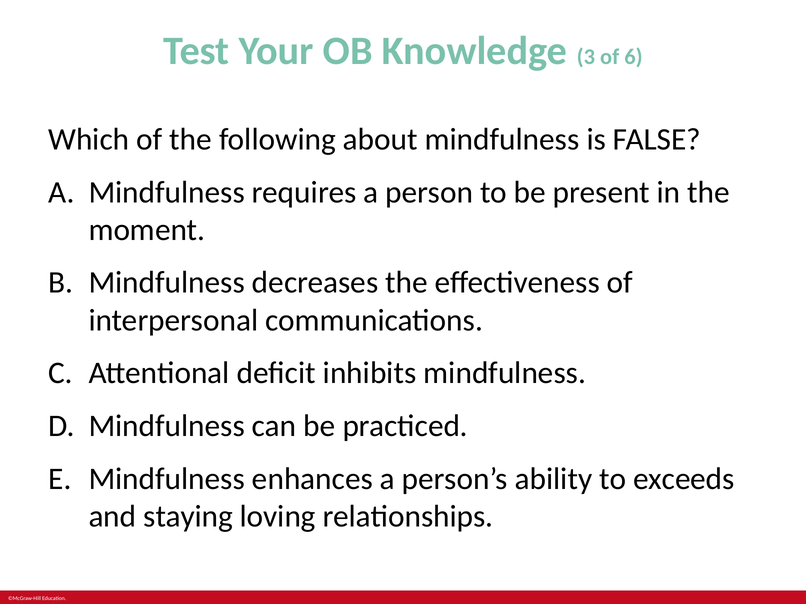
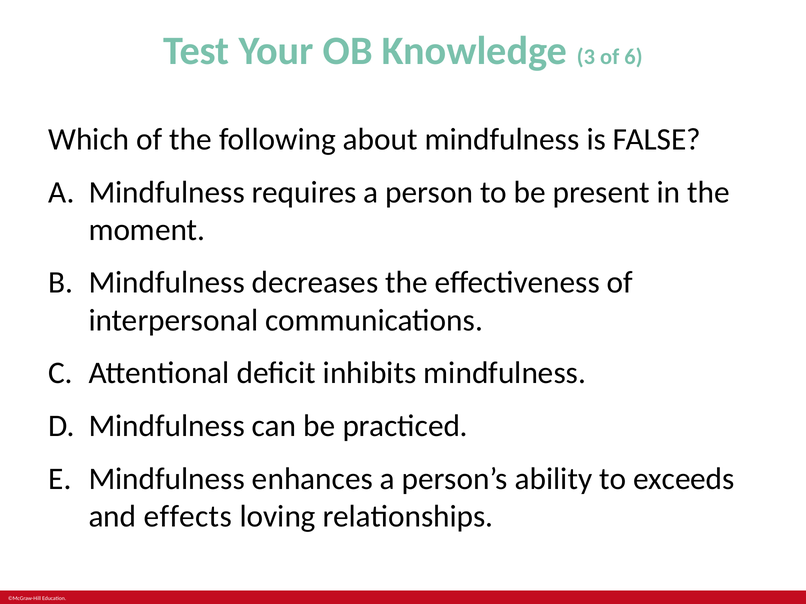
staying: staying -> effects (188, 517)
